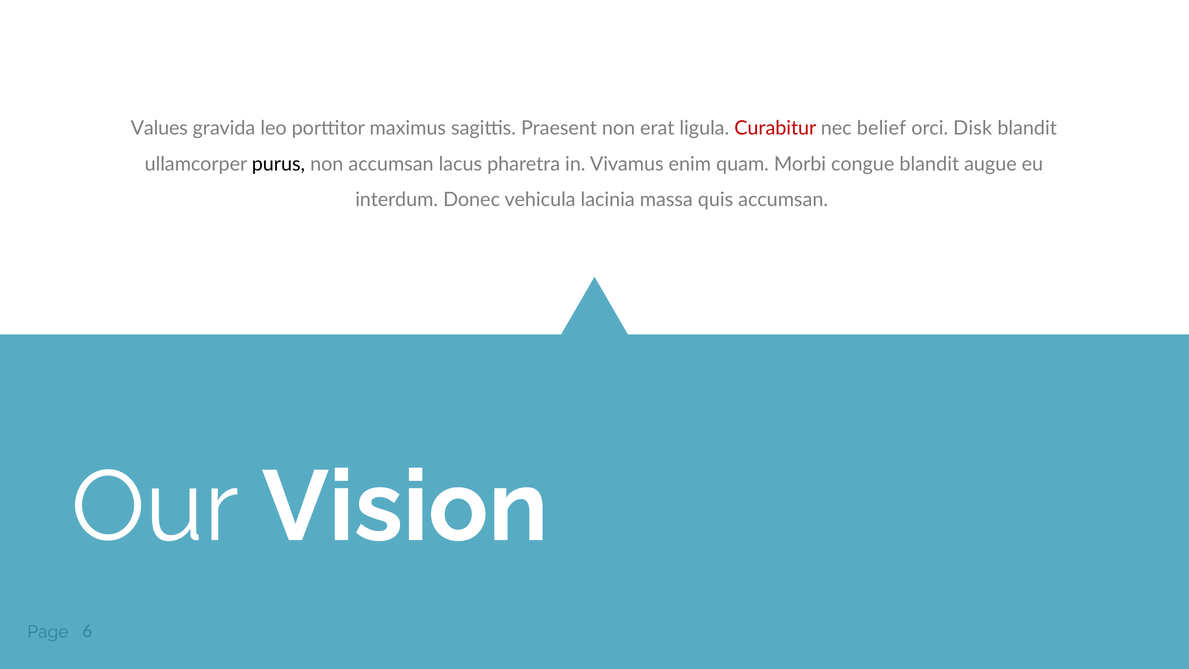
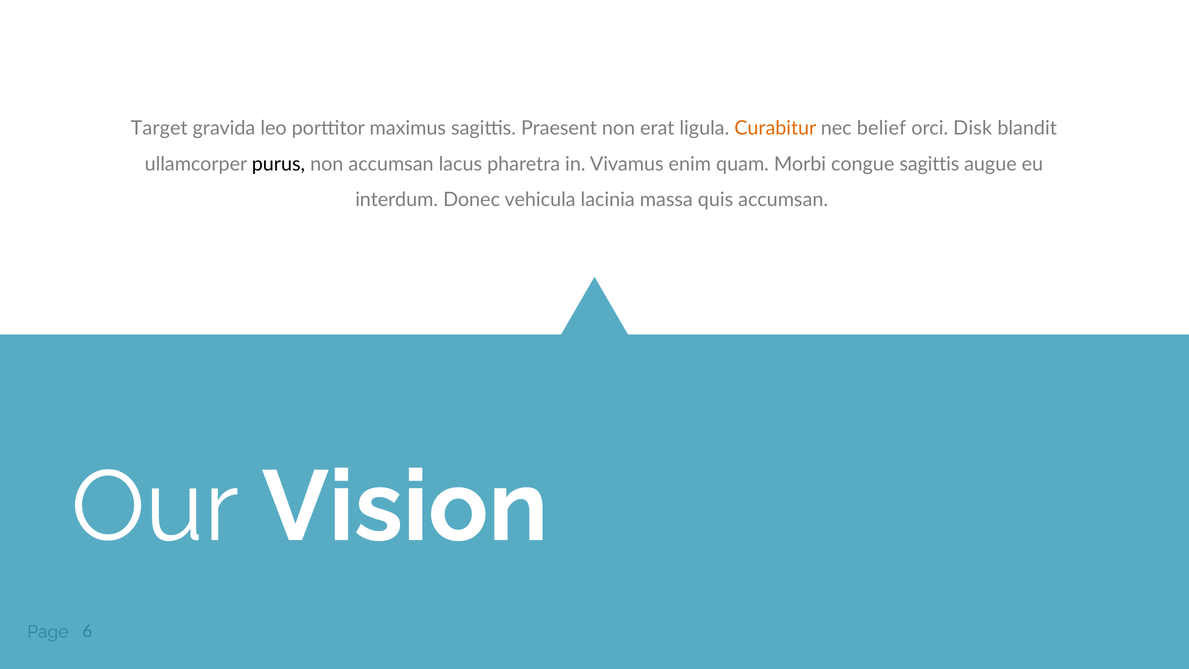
Values: Values -> Target (159, 128)
Curabitur colour: red -> orange (775, 128)
congue blandit: blandit -> sagittis (929, 164)
